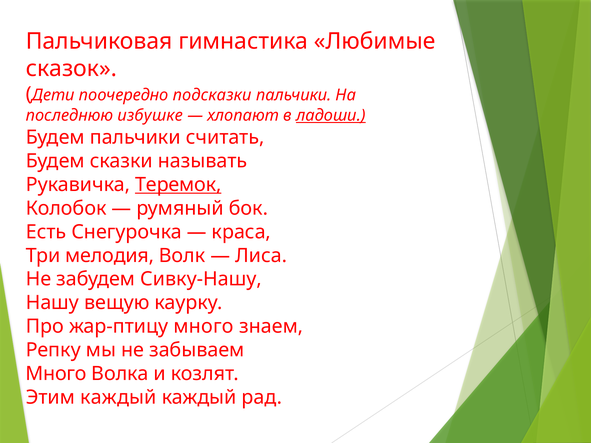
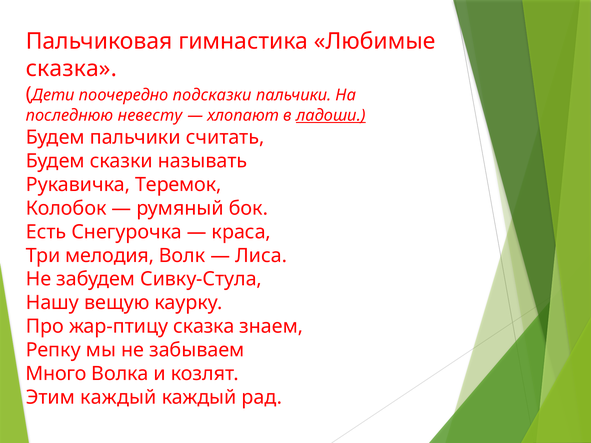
сказок: сказок -> сказка (71, 69)
избушке: избушке -> невесту (150, 116)
Теремок underline: present -> none (178, 185)
Сивку-Нашу: Сивку-Нашу -> Сивку-Стула (201, 279)
жар-птицу много: много -> сказка (204, 327)
